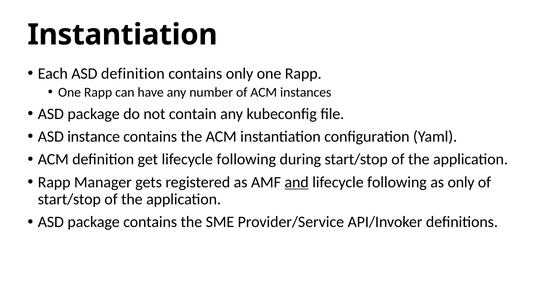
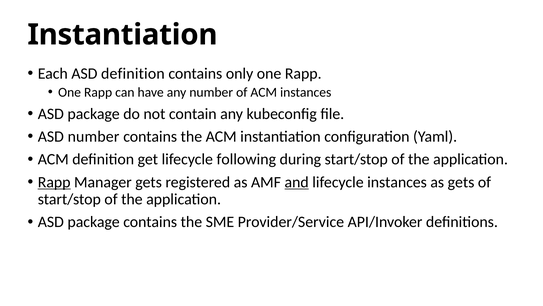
ASD instance: instance -> number (93, 136)
Rapp underline: none -> present (54, 182)
following: following -> instances (397, 182)
as only: only -> gets (461, 182)
